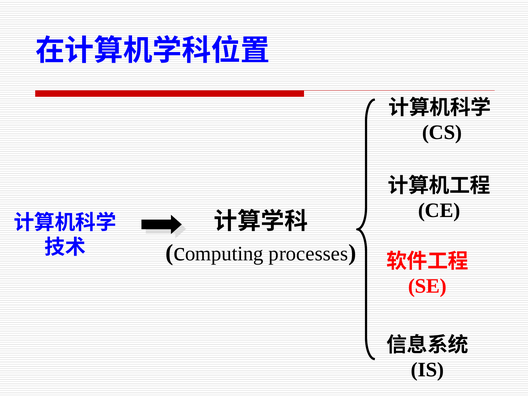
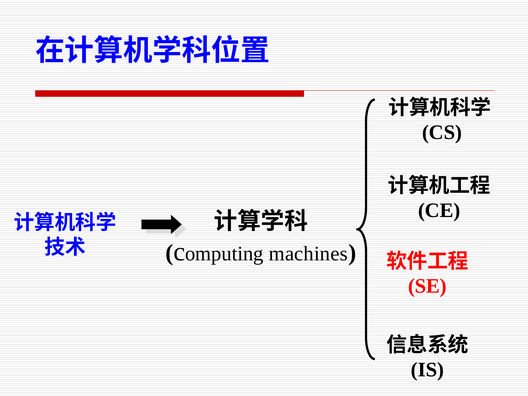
processes: processes -> machines (308, 254)
